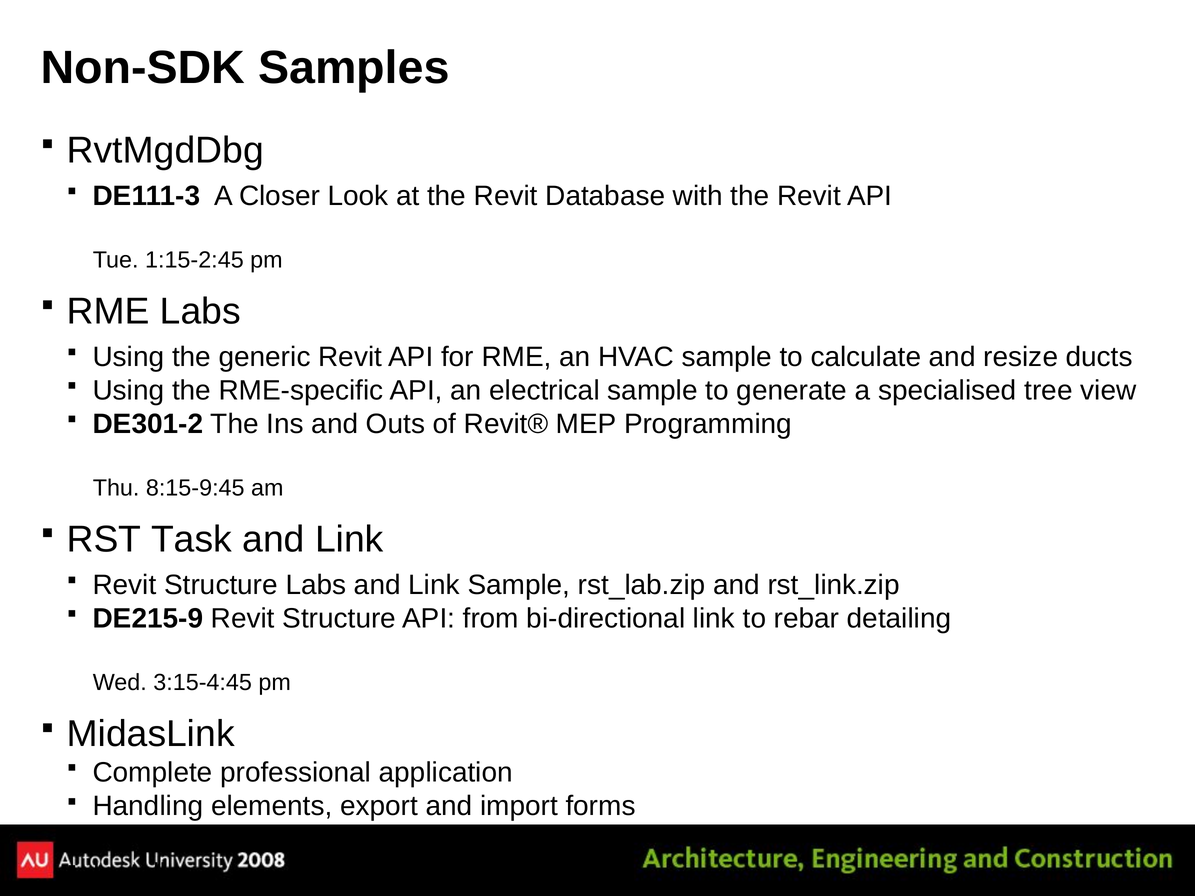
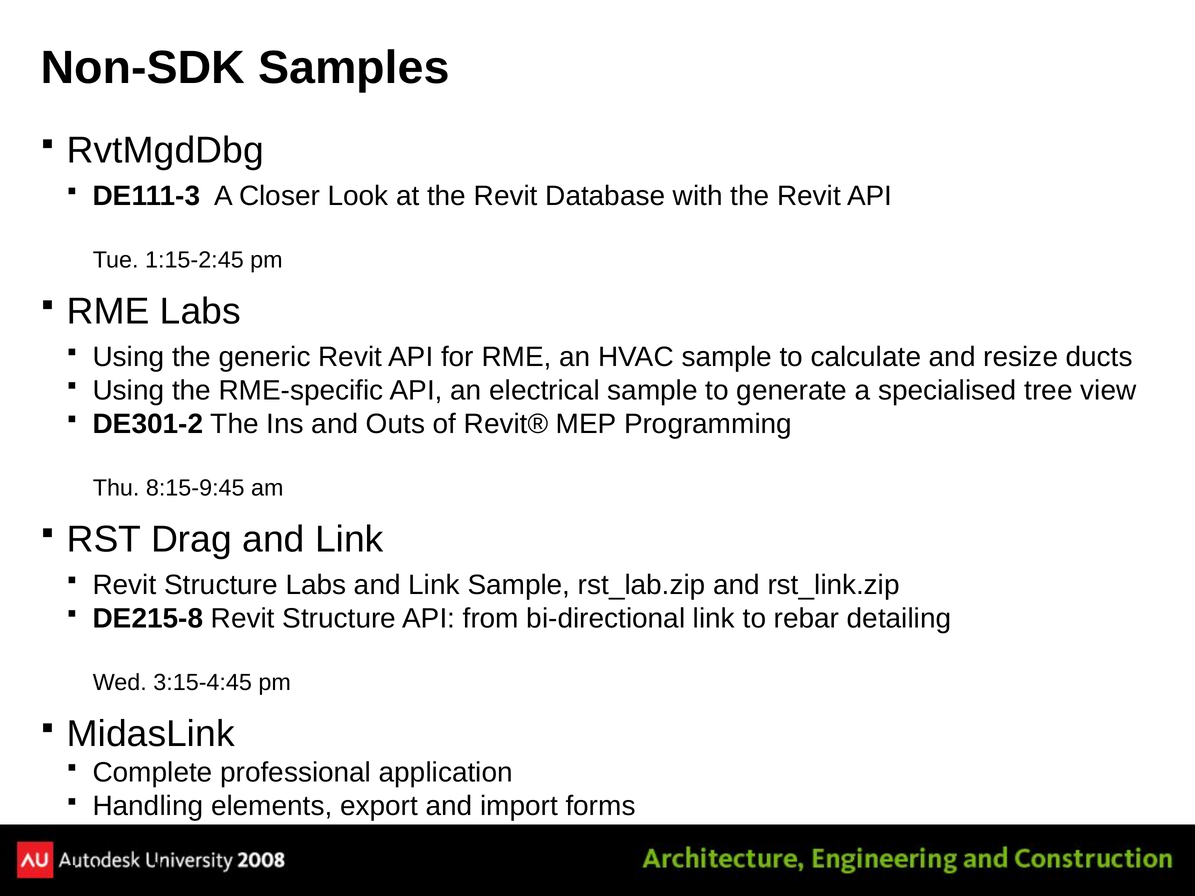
Task: Task -> Drag (191, 540)
DE215-9: DE215-9 -> DE215-8 (148, 619)
